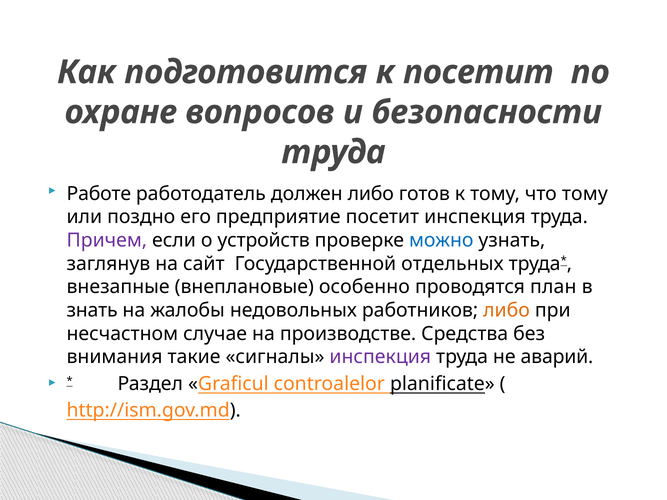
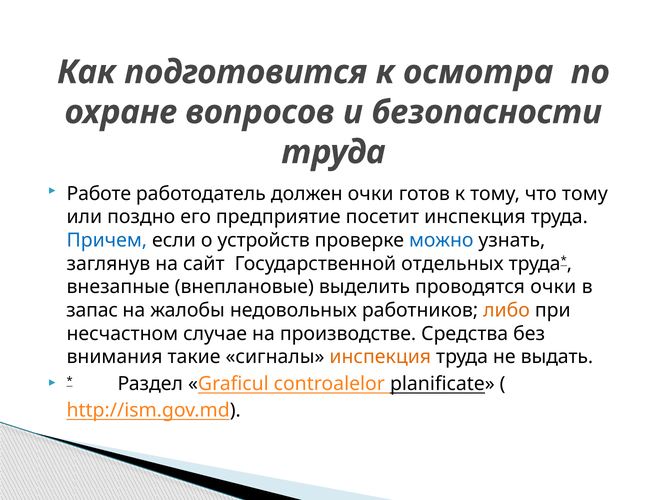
к посетит: посетит -> осмотра (478, 72)
должен либо: либо -> очки (371, 194)
Причем colour: purple -> blue (107, 240)
особенно: особенно -> выделить (364, 287)
проводятся план: план -> очки (553, 287)
знать: знать -> запас (92, 310)
инспекция colour: purple -> orange (380, 357)
аварий: аварий -> выдать (557, 357)
